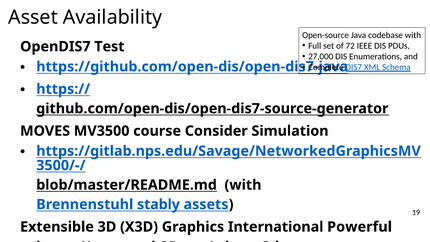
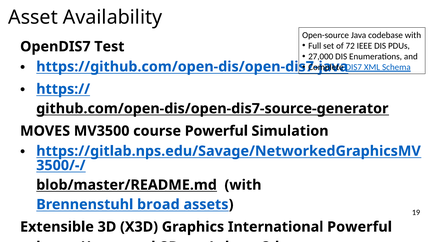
course Consider: Consider -> Powerful (216, 131)
stably: stably -> broad (158, 204)
